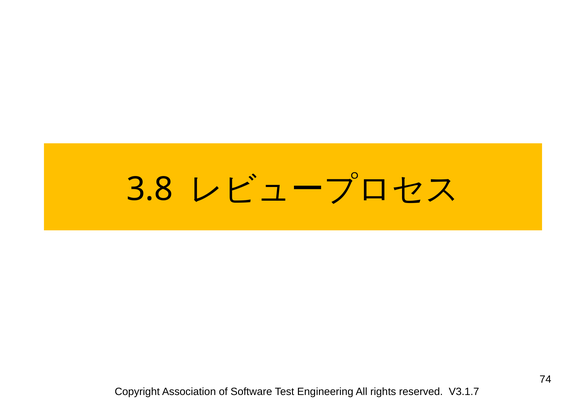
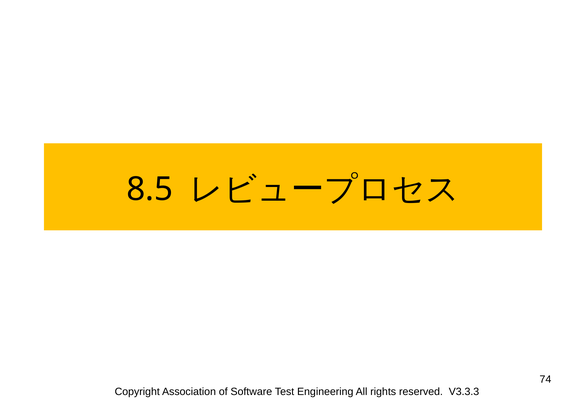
3.8: 3.8 -> 8.5 (150, 189)
V3.1.7: V3.1.7 -> V3.3.3 (464, 392)
